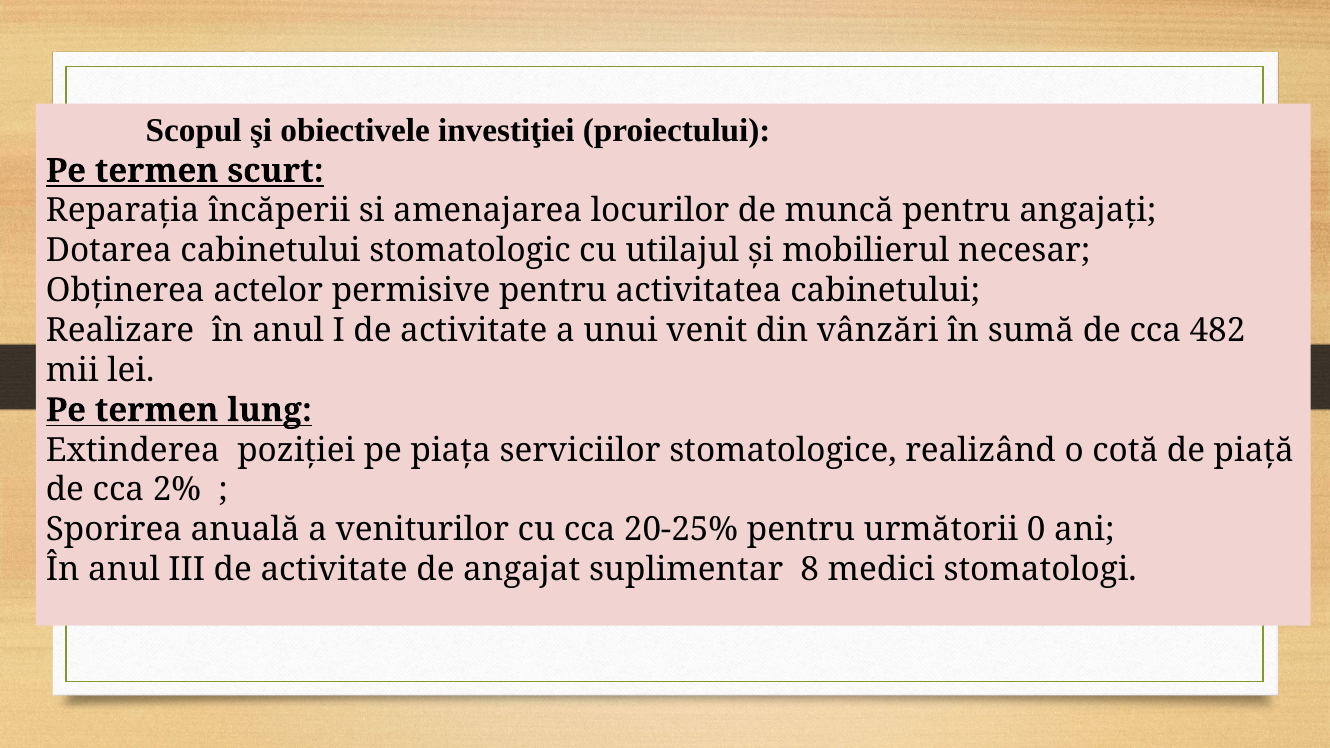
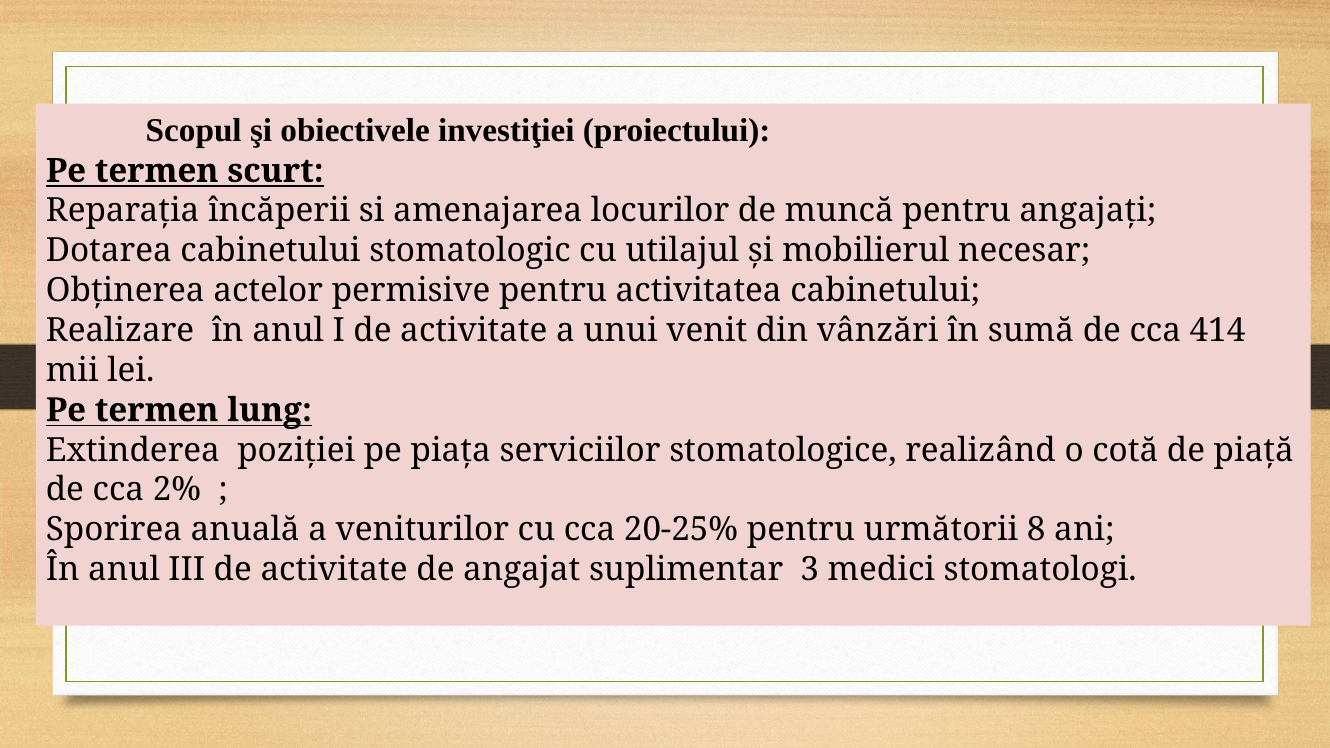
482: 482 -> 414 (1218, 330)
0: 0 -> 8 (1036, 530)
8: 8 -> 3 (810, 570)
